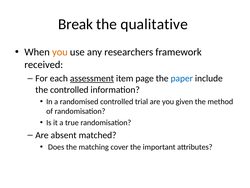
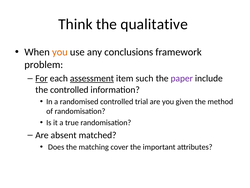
Break: Break -> Think (75, 24)
researchers: researchers -> conclusions (129, 52)
received: received -> problem (44, 64)
For underline: none -> present (42, 78)
page: page -> such (145, 78)
paper colour: blue -> purple (182, 78)
